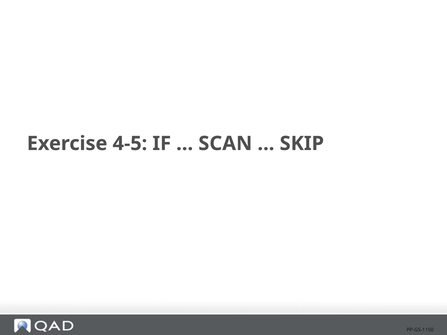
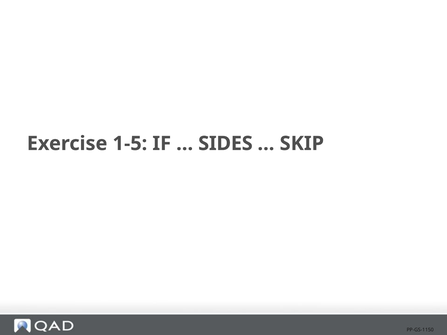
4-5: 4-5 -> 1-5 (130, 144)
SCAN: SCAN -> SIDES (225, 144)
